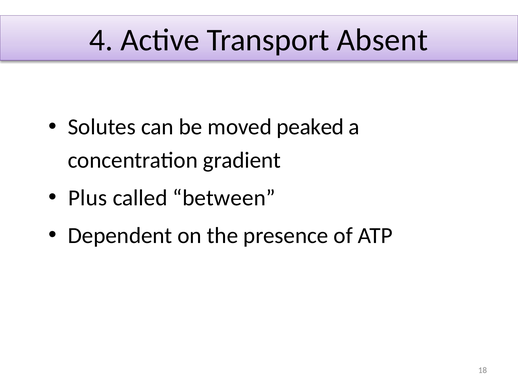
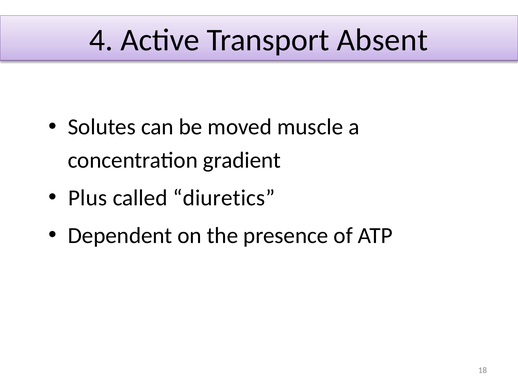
peaked: peaked -> muscle (310, 127)
between: between -> diuretics (224, 198)
